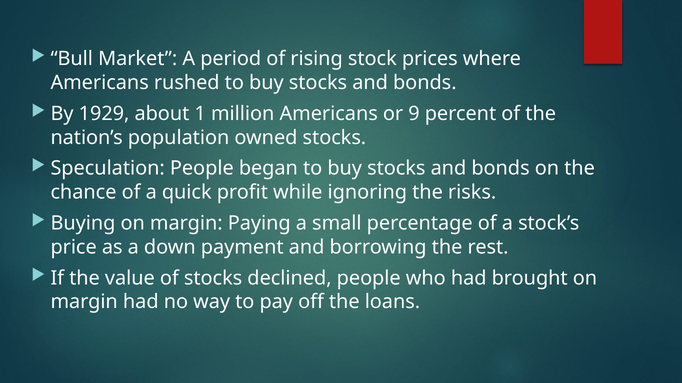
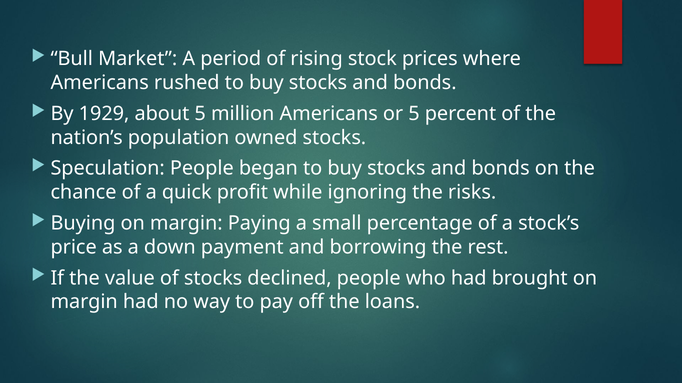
about 1: 1 -> 5 (200, 114)
or 9: 9 -> 5 (414, 114)
